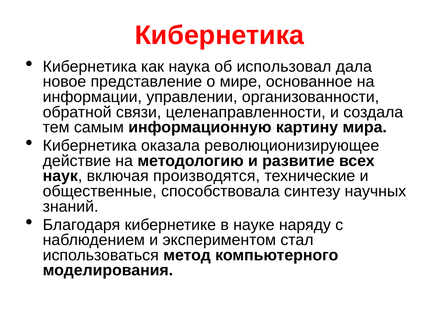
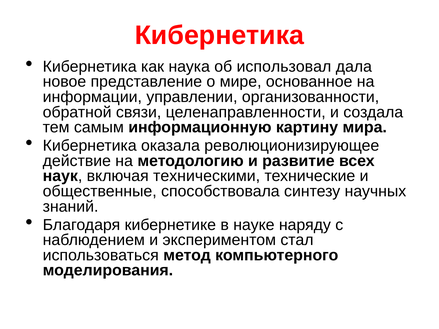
производятся: производятся -> техническими (207, 176)
